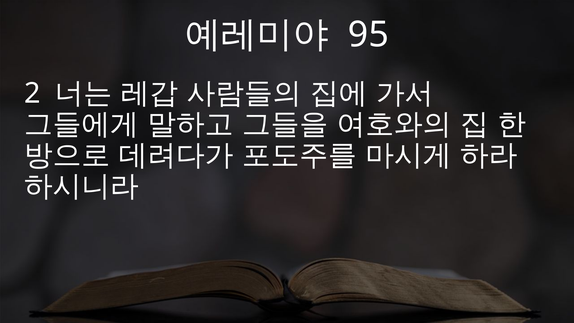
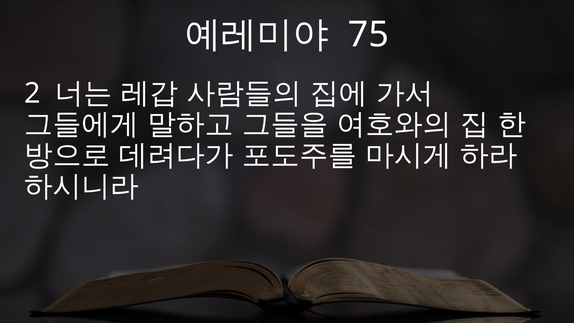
95: 95 -> 75 (368, 35)
